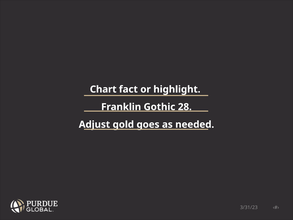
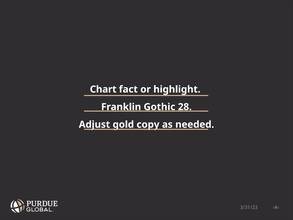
goes: goes -> copy (148, 124)
